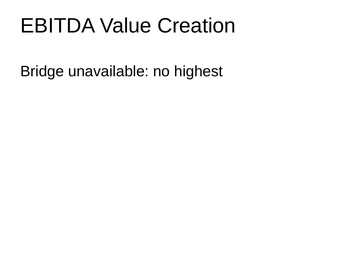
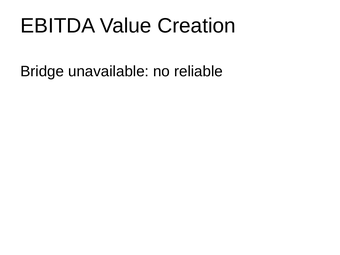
highest: highest -> reliable (198, 71)
